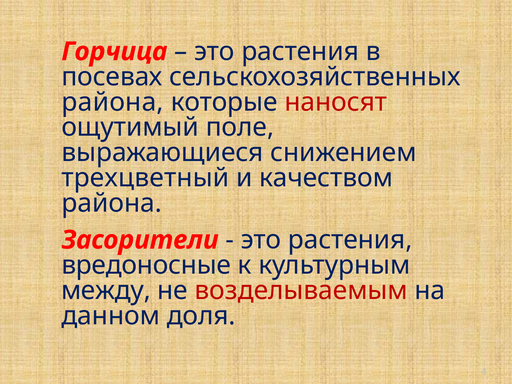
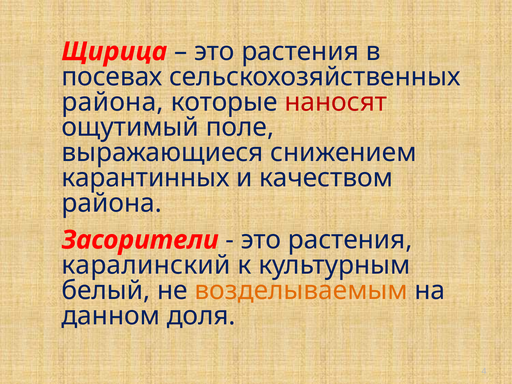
Горчица: Горчица -> Щирица (114, 52)
трехцветный: трехцветный -> карантинных (145, 178)
вредоносные: вредоносные -> каралинский (146, 265)
между: между -> белый (106, 290)
возделываемым colour: red -> orange (301, 290)
